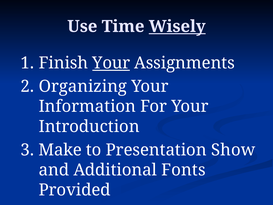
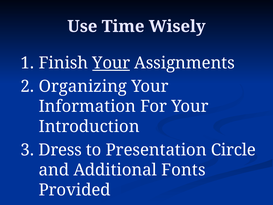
Wisely underline: present -> none (177, 26)
Make: Make -> Dress (60, 150)
Show: Show -> Circle (233, 150)
